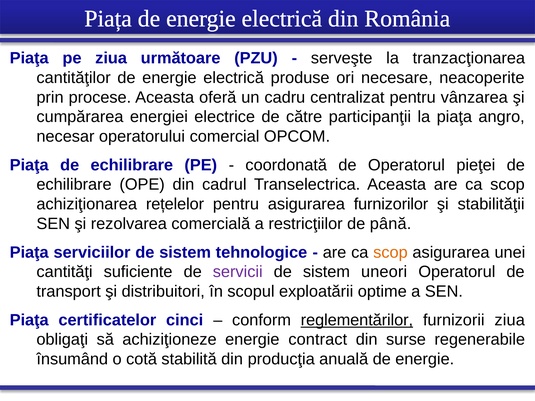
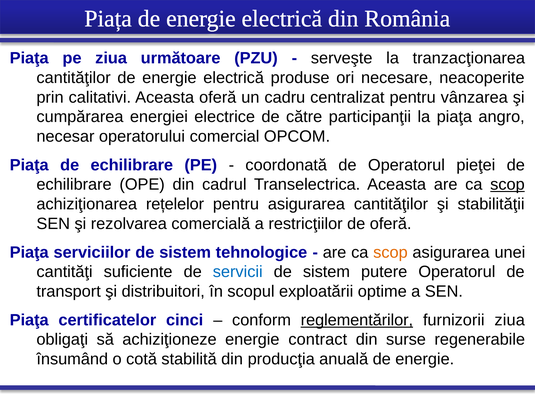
procese: procese -> calitativi (100, 97)
scop underline: none -> present (507, 185)
asigurarea furnizorilor: furnizorilor -> cantităţilor (391, 204)
de până: până -> oferă (391, 224)
servicii colour: purple -> blue (238, 272)
uneori: uneori -> putere (384, 272)
